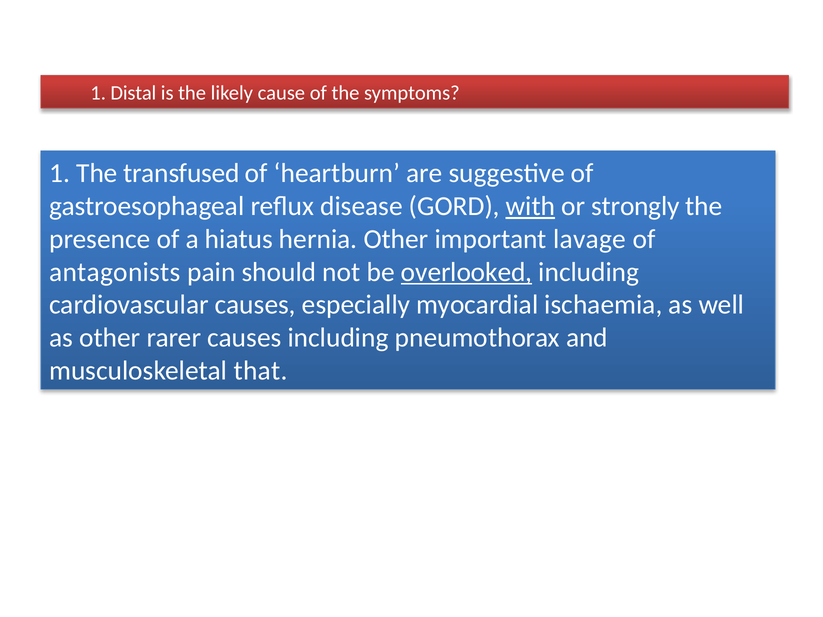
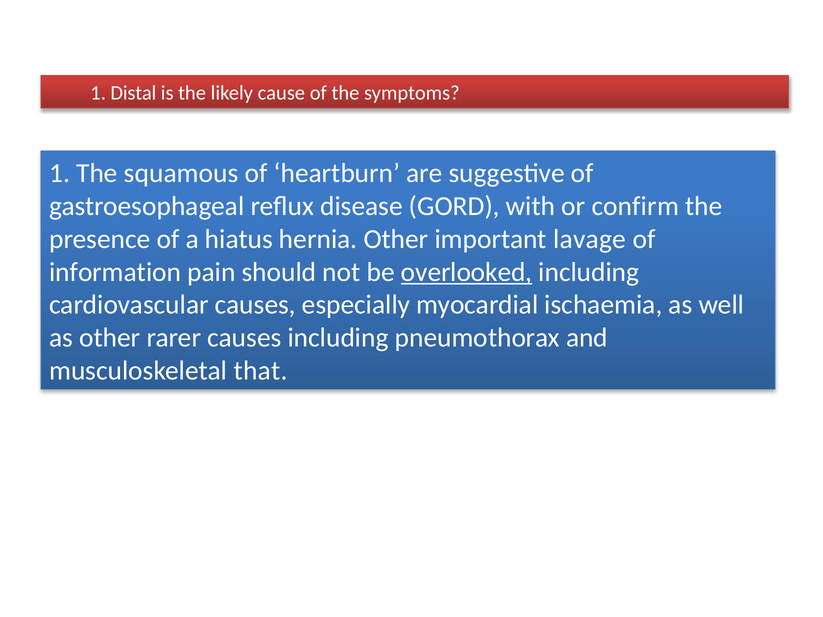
transfused: transfused -> squamous (181, 173)
with underline: present -> none (530, 206)
strongly: strongly -> confirm (635, 206)
antagonists: antagonists -> information (115, 272)
